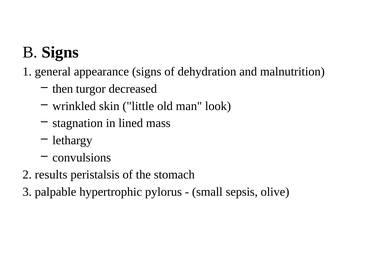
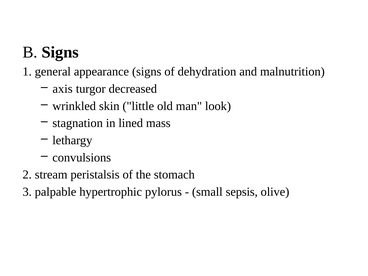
then: then -> axis (63, 89)
results: results -> stream (51, 175)
